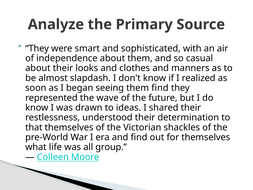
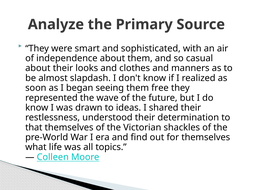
them find: find -> free (160, 88)
group: group -> topics (111, 147)
